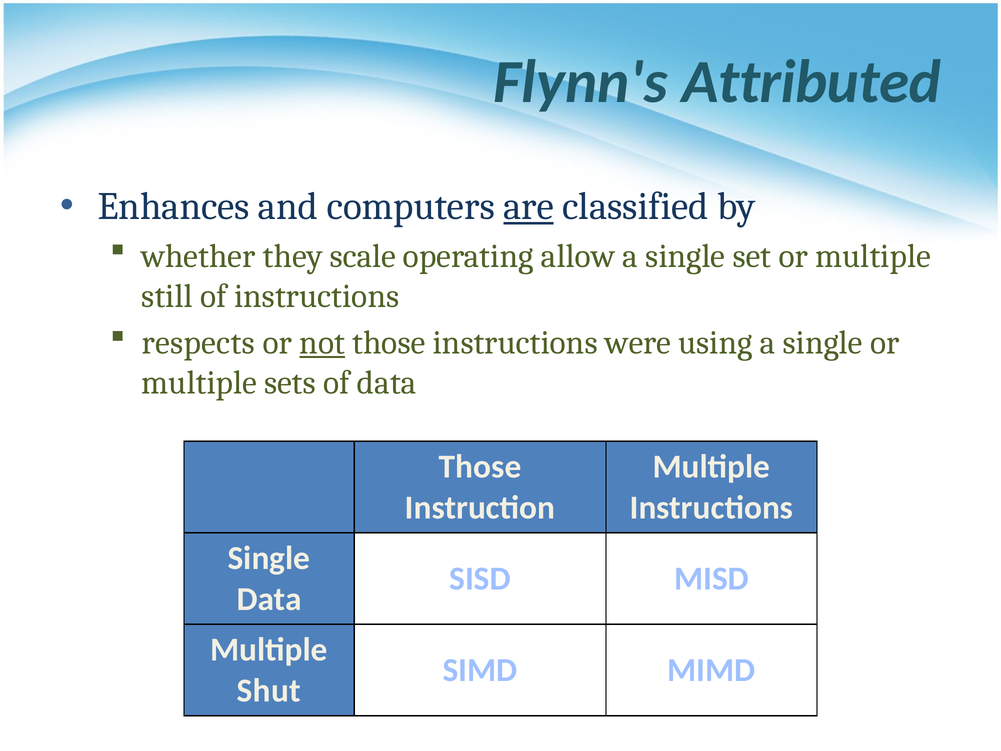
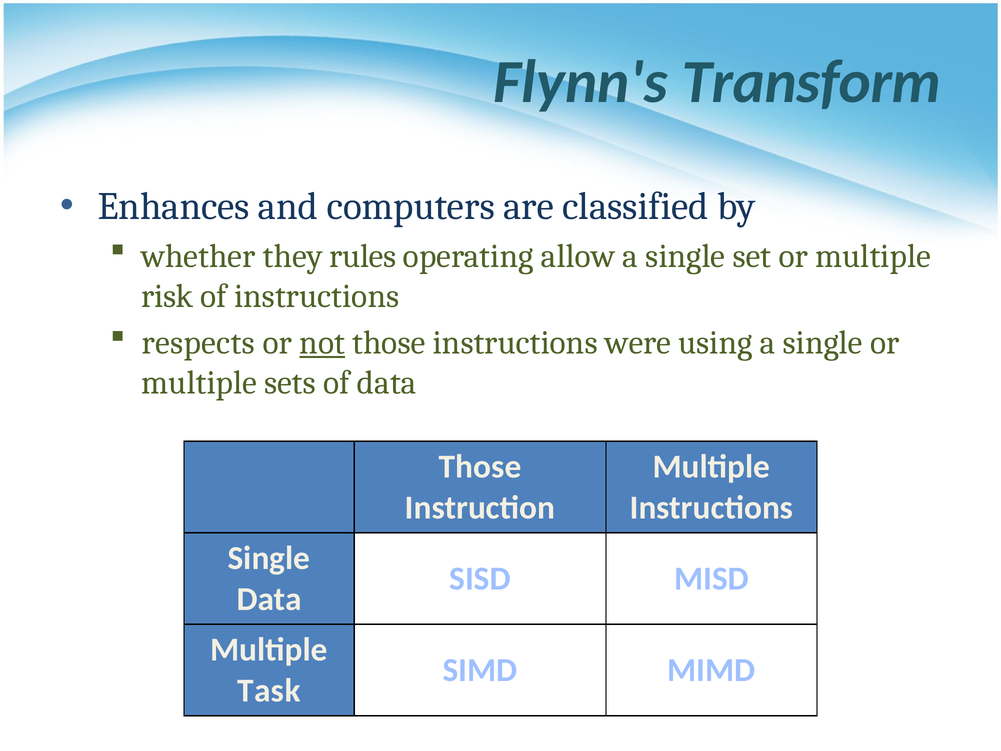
Attributed: Attributed -> Transform (811, 82)
are underline: present -> none (529, 206)
scale: scale -> rules (363, 256)
still: still -> risk (167, 296)
Shut: Shut -> Task (269, 690)
